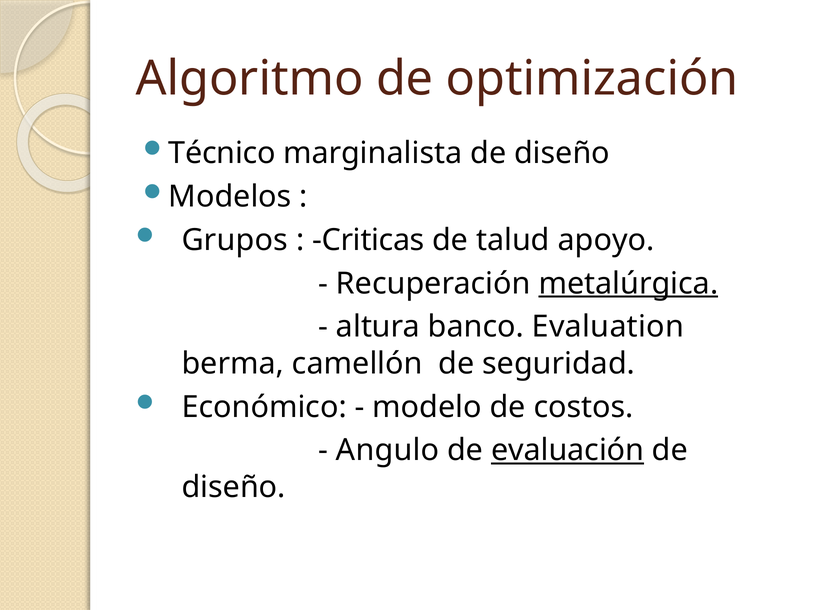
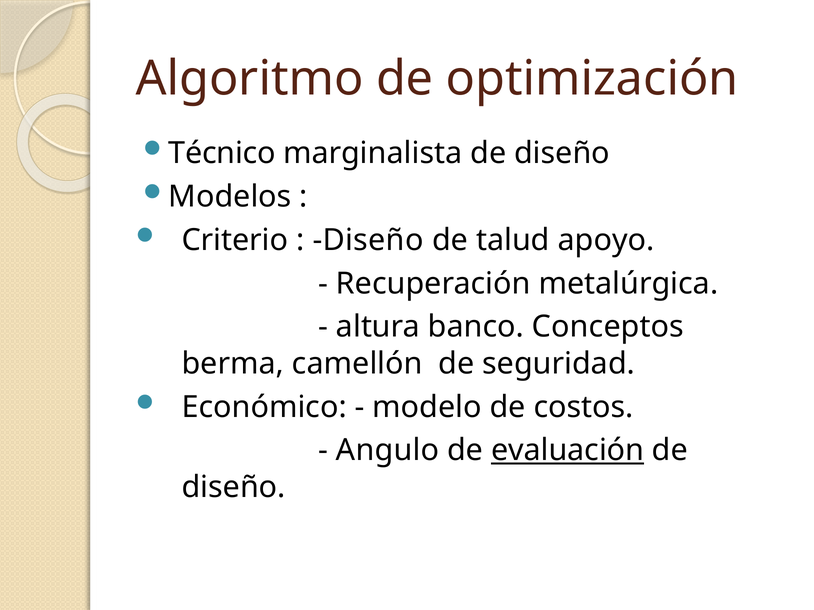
Grupos: Grupos -> Criterio (235, 240)
Criticas: Criticas -> Diseño (368, 240)
metalúrgica underline: present -> none (628, 284)
Evaluation: Evaluation -> Conceptos (608, 327)
